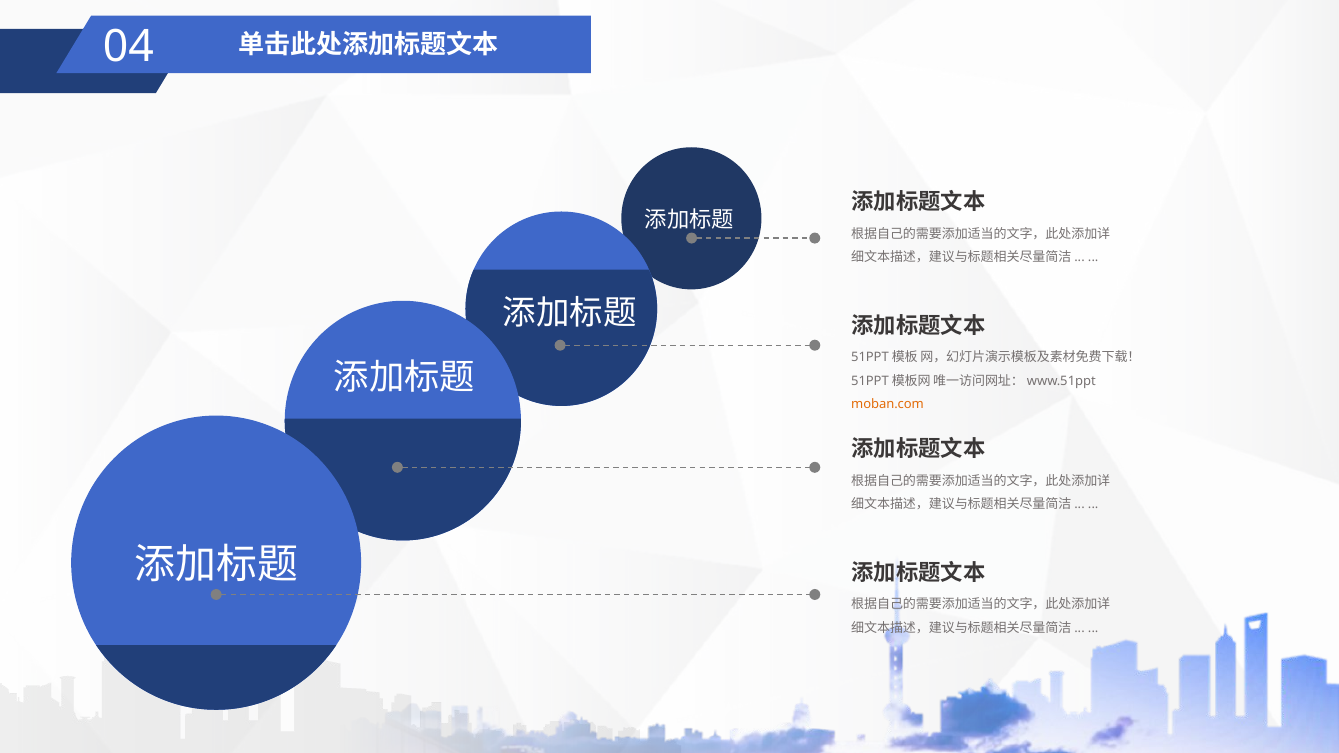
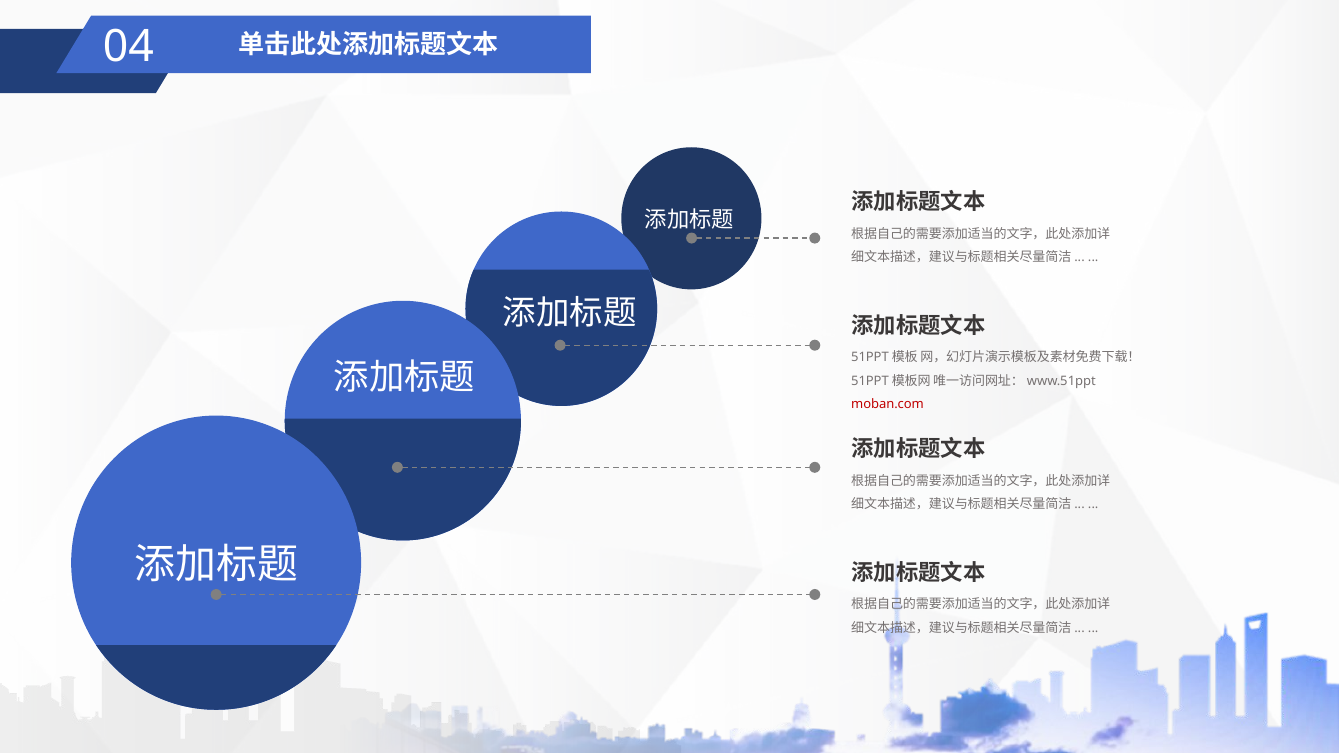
moban.com colour: orange -> red (888, 404)
